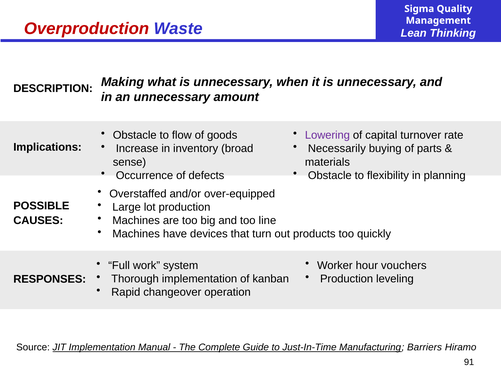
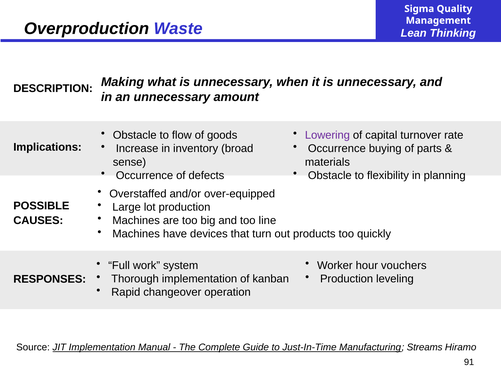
Overproduction colour: red -> black (86, 29)
Necessarily: Necessarily -> Occurrence (337, 149)
Barriers: Barriers -> Streams (425, 347)
